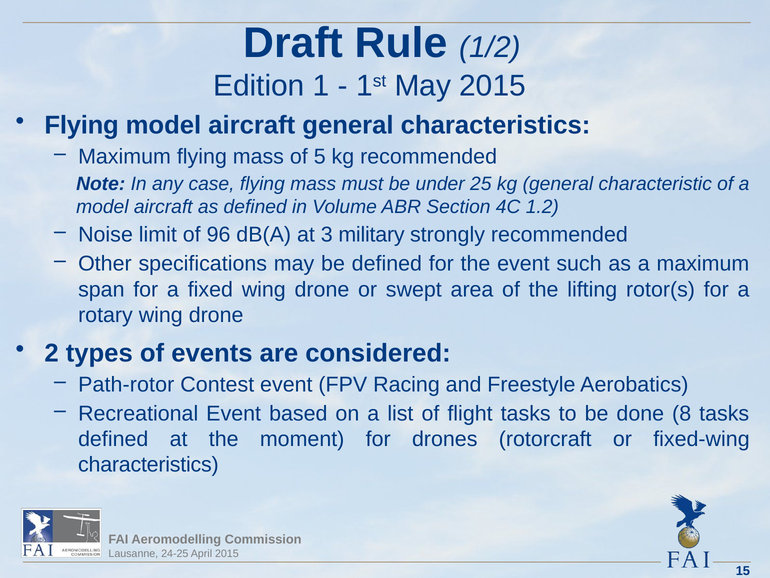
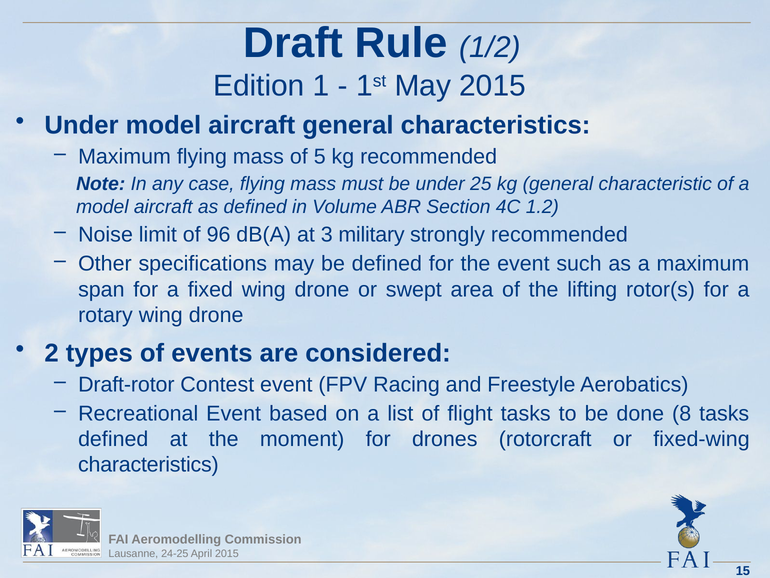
Flying: Flying -> Under (82, 125)
Path-rotor: Path-rotor -> Draft-rotor (126, 384)
